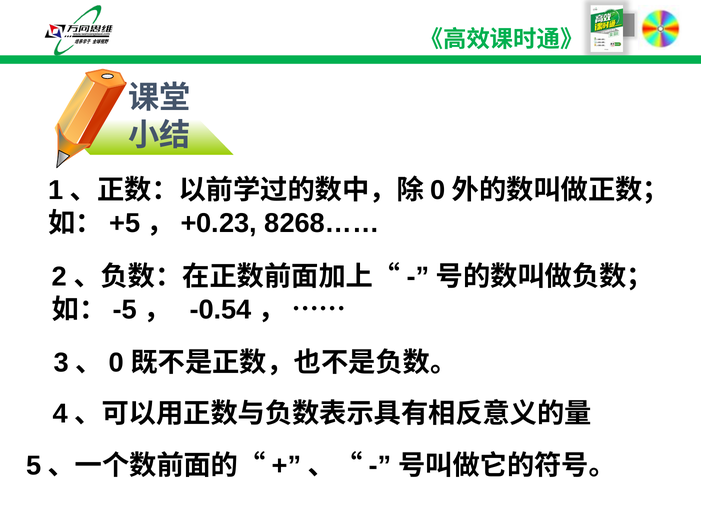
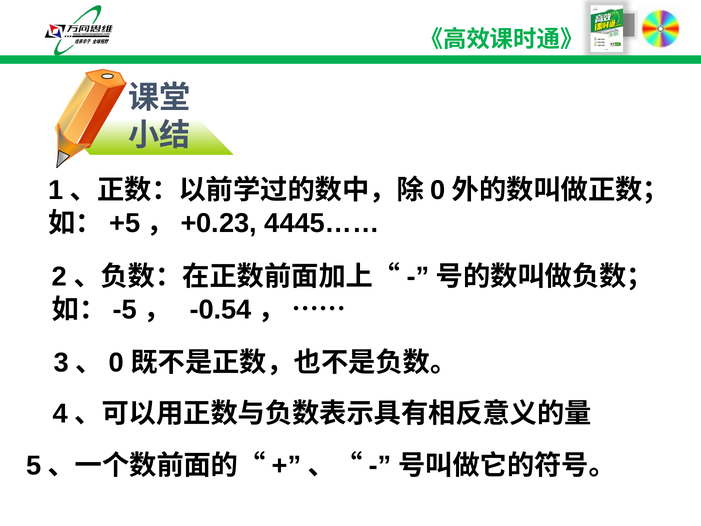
8268……: 8268…… -> 4445…… (322, 223)
